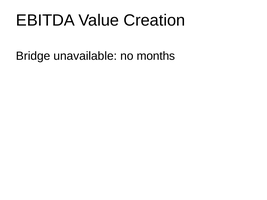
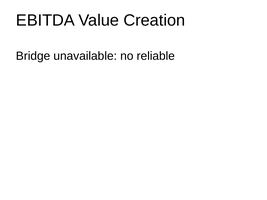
months: months -> reliable (156, 56)
